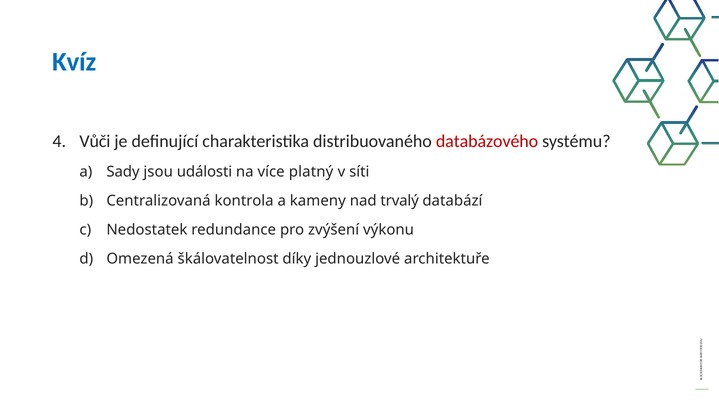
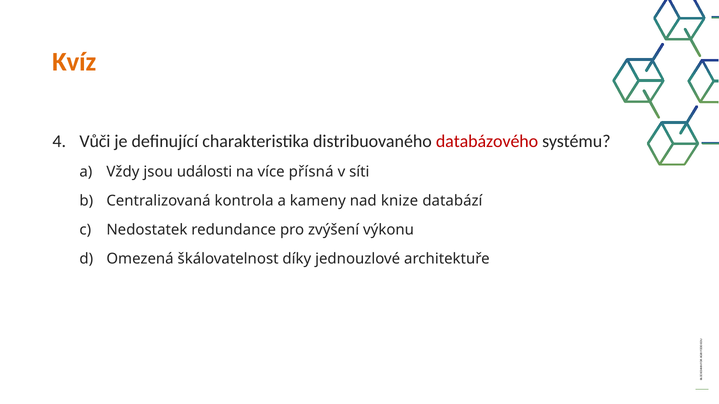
Kvíz colour: blue -> orange (74, 62)
Sady: Sady -> Vždy (123, 172)
platný: platný -> přísná (311, 172)
trvalý: trvalý -> knize (400, 201)
